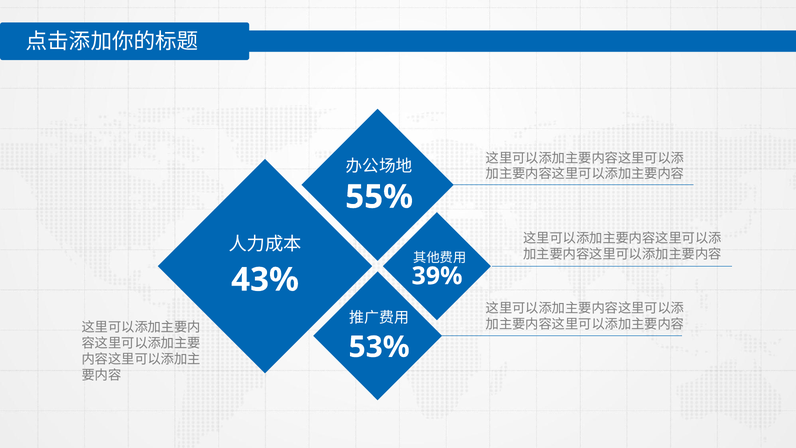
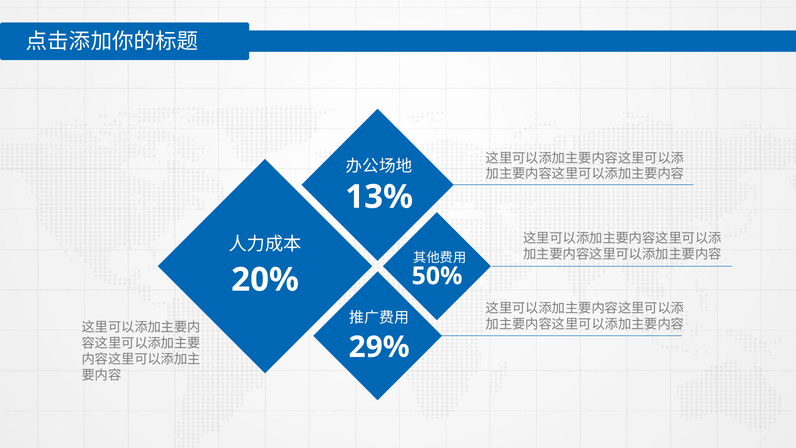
55%: 55% -> 13% (379, 197)
39%: 39% -> 50% (437, 276)
43%: 43% -> 20% (265, 280)
53%: 53% -> 29% (379, 347)
